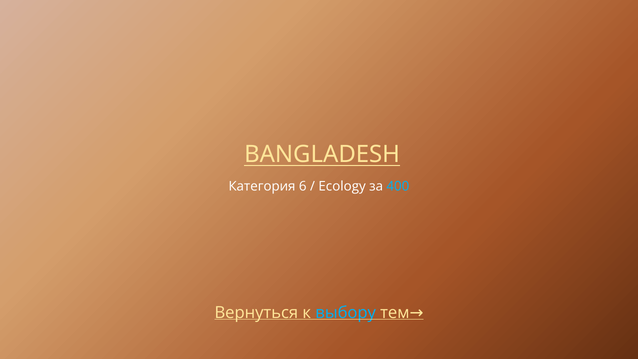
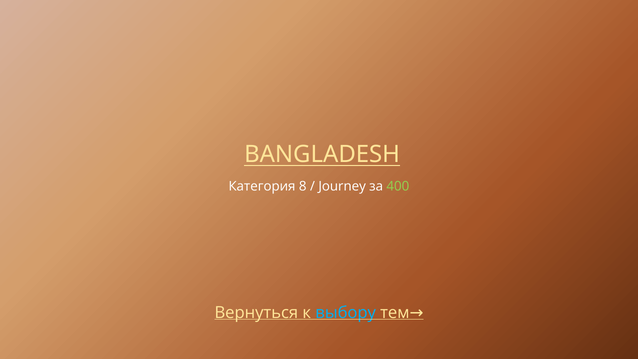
6: 6 -> 8 (303, 186)
Ecology: Ecology -> Journey (342, 186)
400 colour: light blue -> light green (398, 186)
